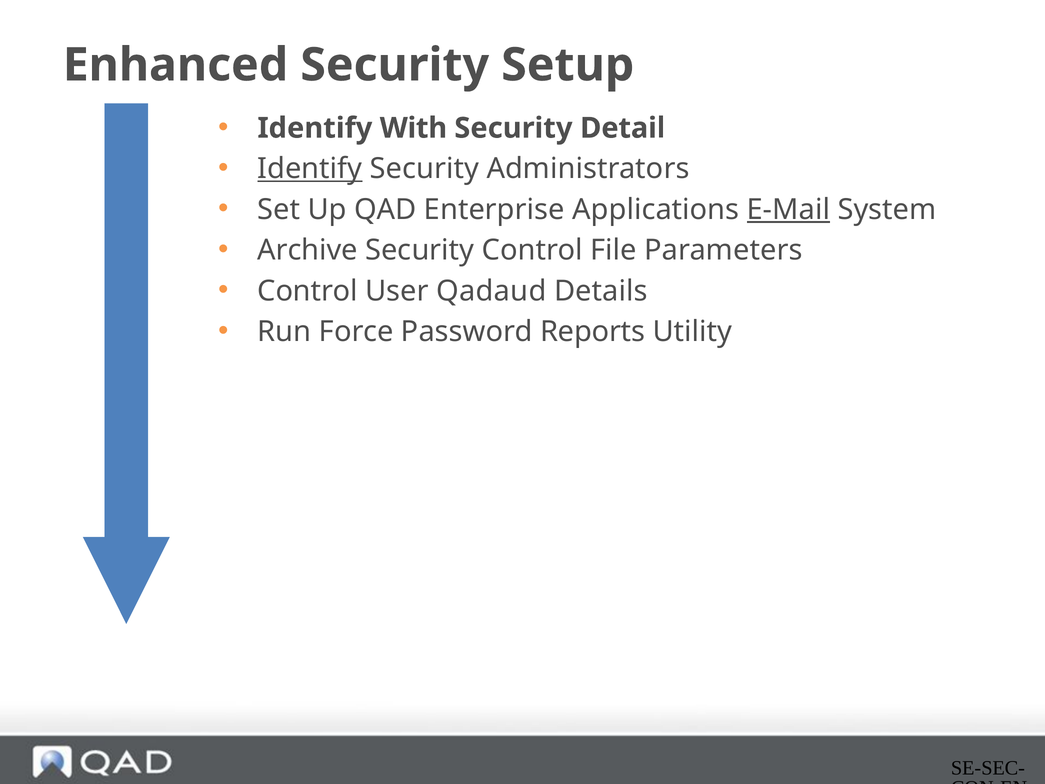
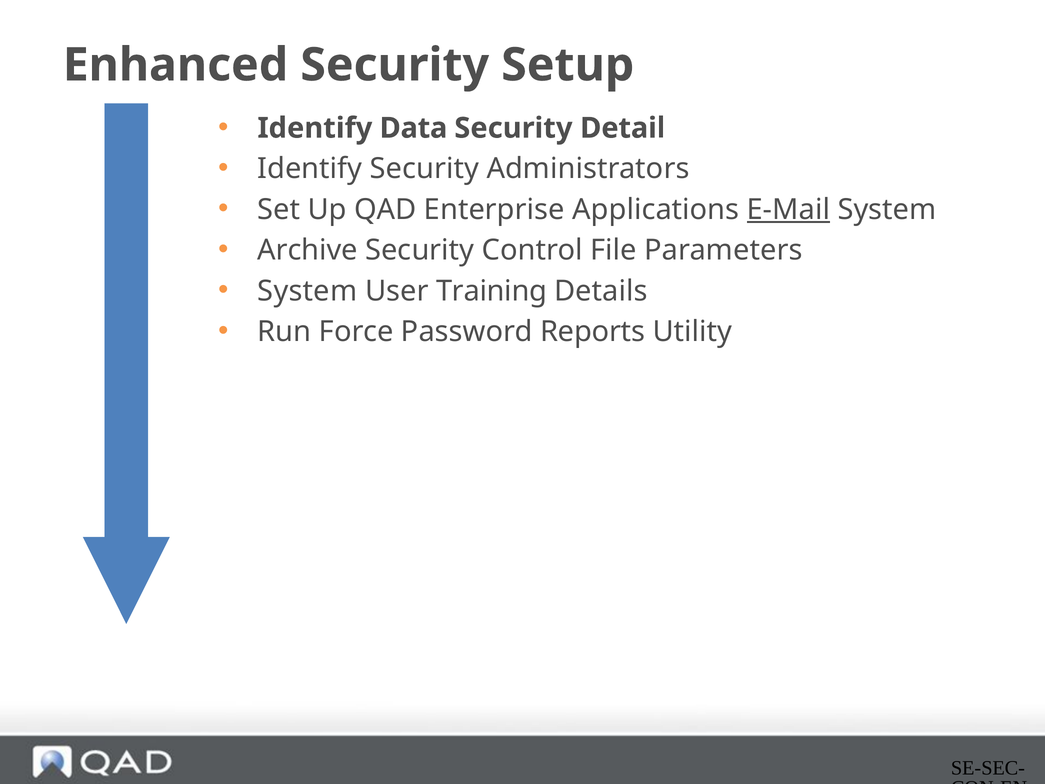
With: With -> Data (413, 128)
Identify underline: present -> none (310, 169)
Control: Control -> System (307, 291)
Qadaud: Qadaud -> Training (492, 291)
